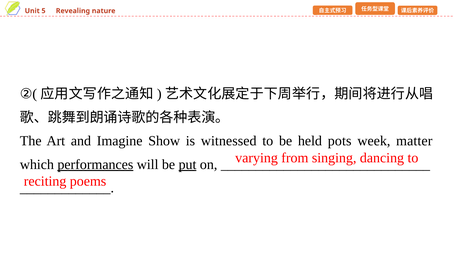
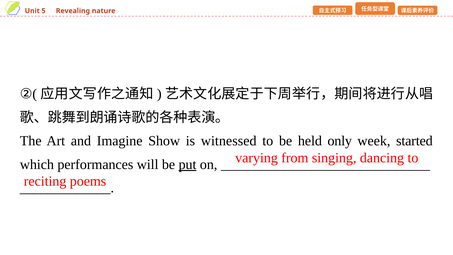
pots: pots -> only (340, 141)
matter: matter -> started (414, 141)
performances underline: present -> none (95, 164)
